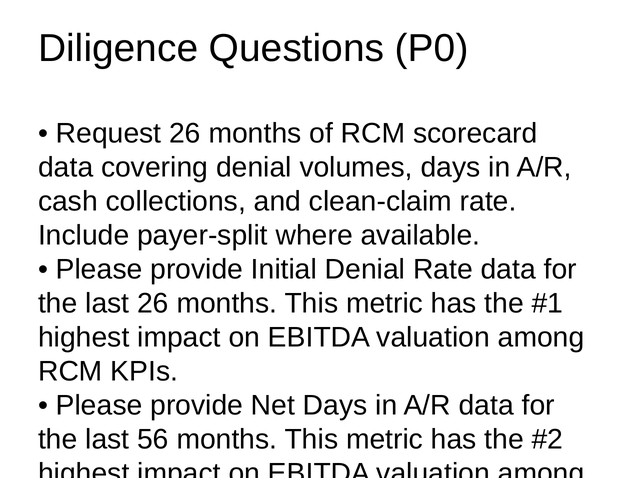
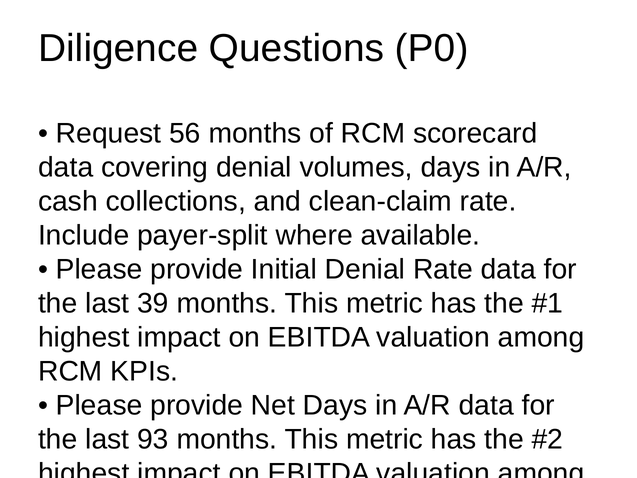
Request 26: 26 -> 56 (185, 134)
last 26: 26 -> 39 (153, 303)
56: 56 -> 93 (153, 439)
